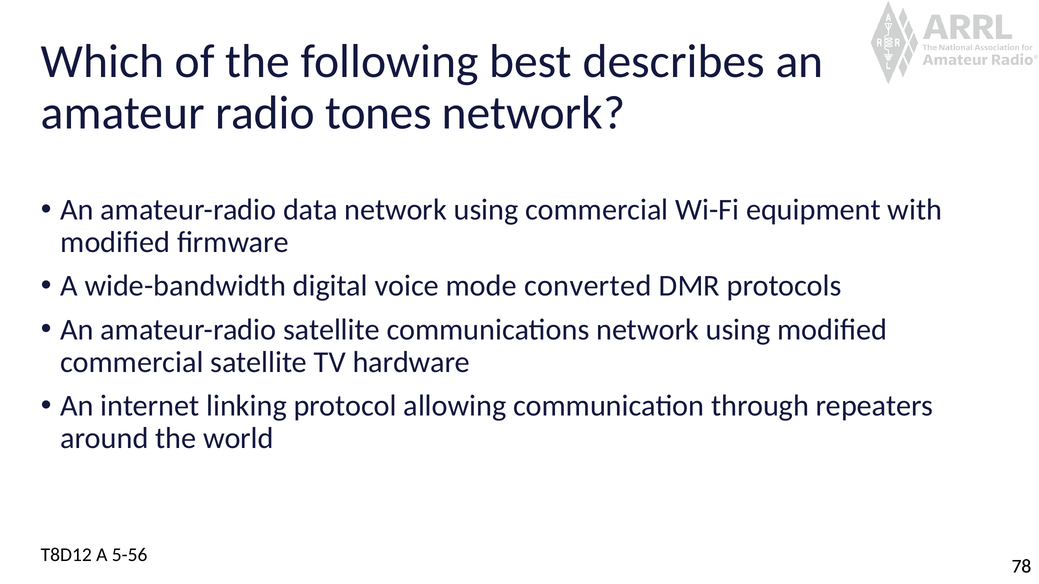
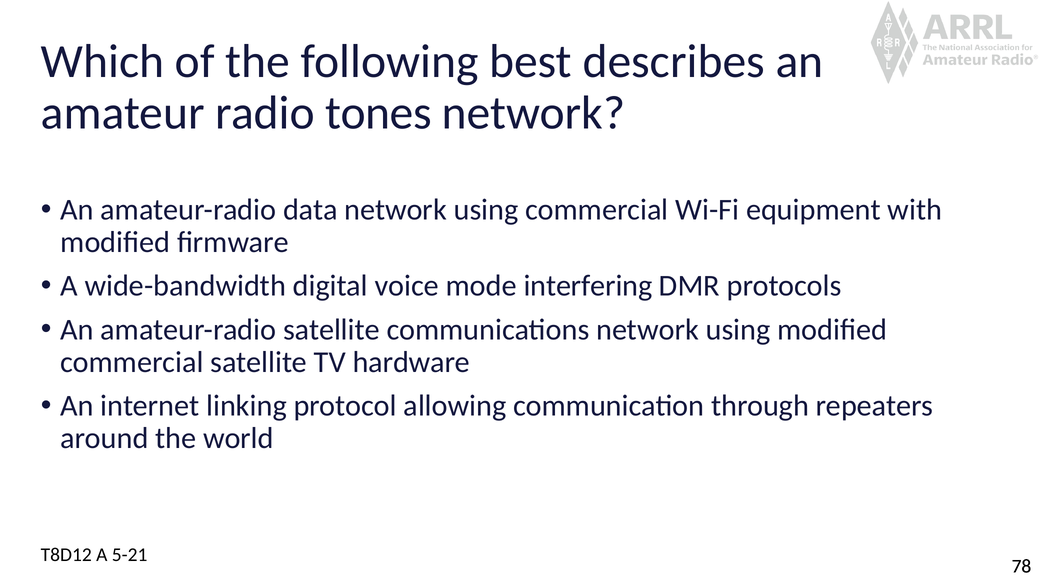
converted: converted -> interfering (588, 286)
5-56: 5-56 -> 5-21 (130, 555)
